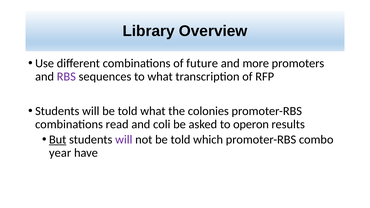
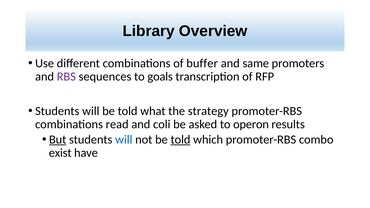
future: future -> buffer (202, 63)
more: more -> same (256, 63)
to what: what -> goals (160, 77)
colonies: colonies -> strategy (208, 111)
will colour: purple -> blue (124, 140)
told underline: none -> present (180, 140)
year: year -> exist (60, 153)
